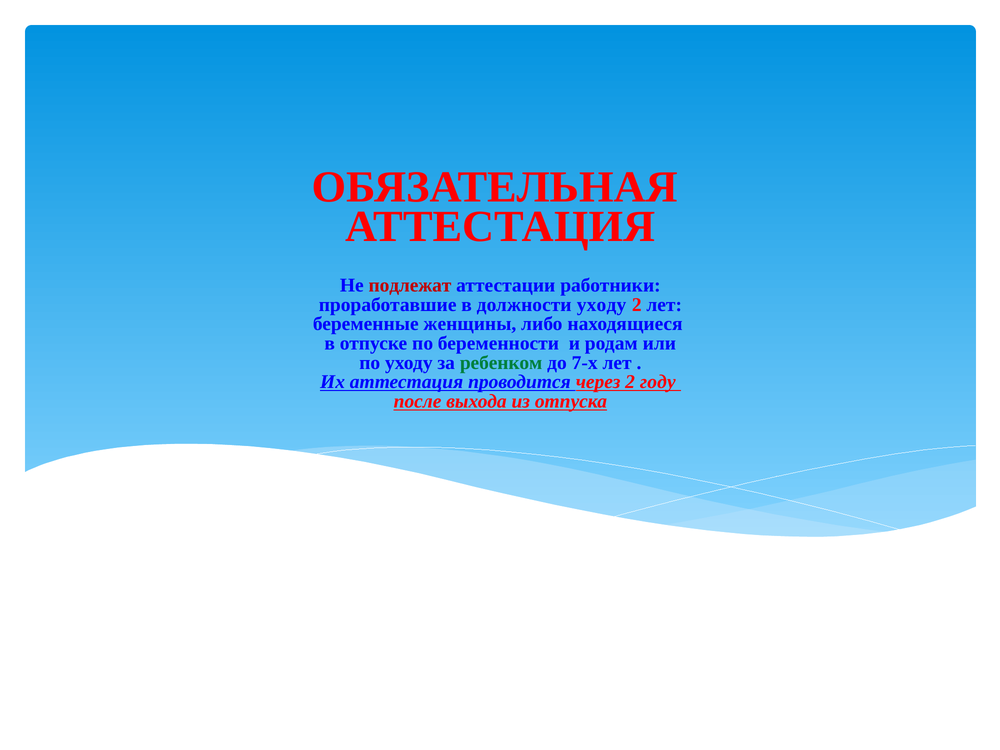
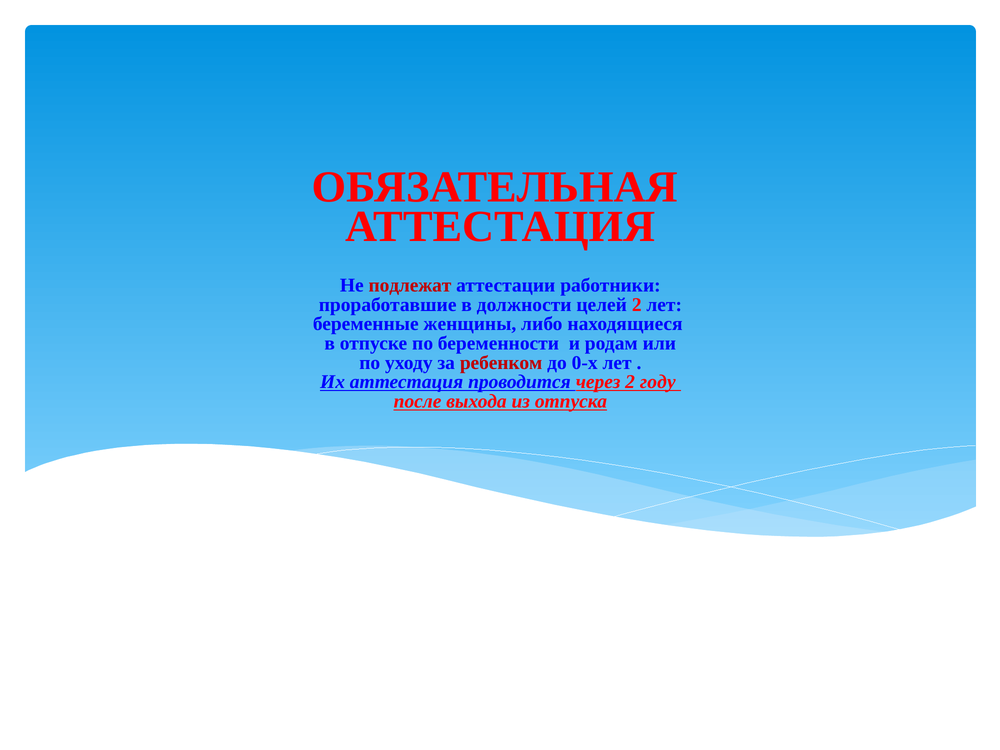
должности уходу: уходу -> целей (602, 305)
ребенком colour: green -> red (501, 363)
7-х: 7-х -> 0-х (585, 363)
